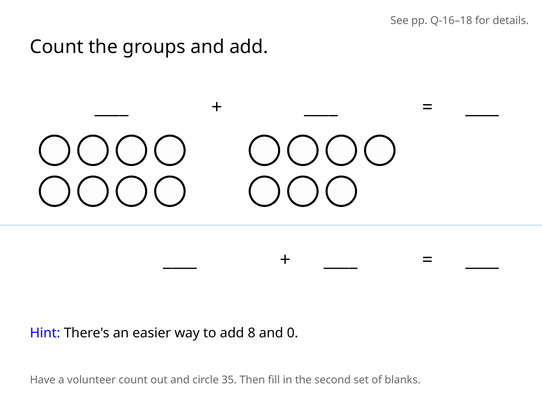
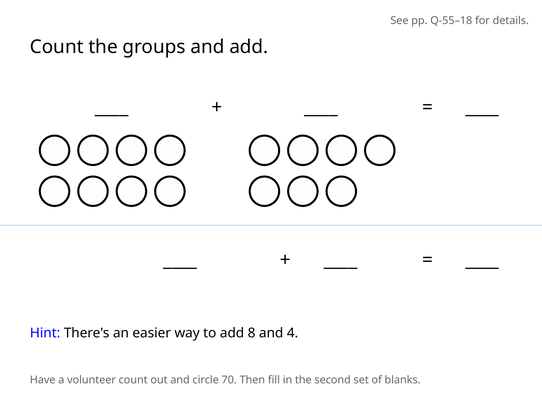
Q-16–18: Q-16–18 -> Q-55–18 (451, 20)
0: 0 -> 4 (293, 333)
35: 35 -> 70 (229, 380)
